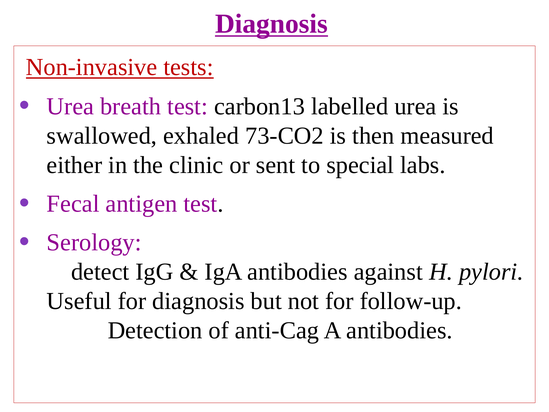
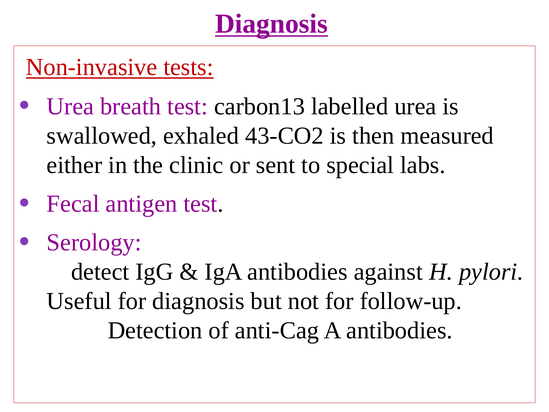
73-CO2: 73-CO2 -> 43-CO2 (284, 136)
